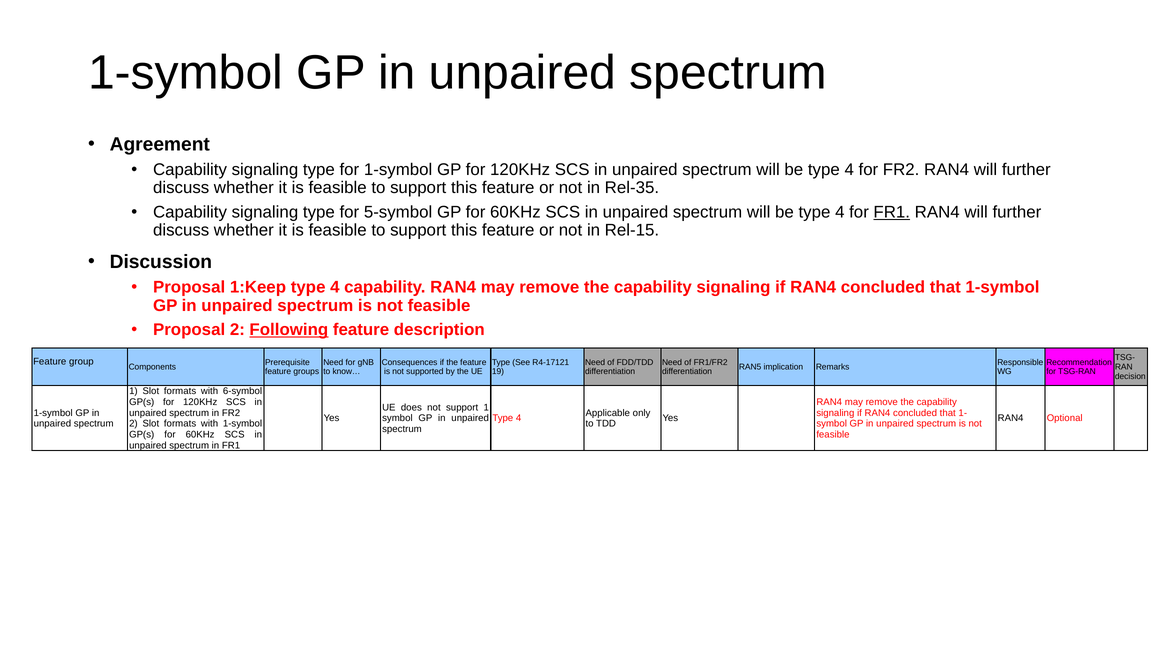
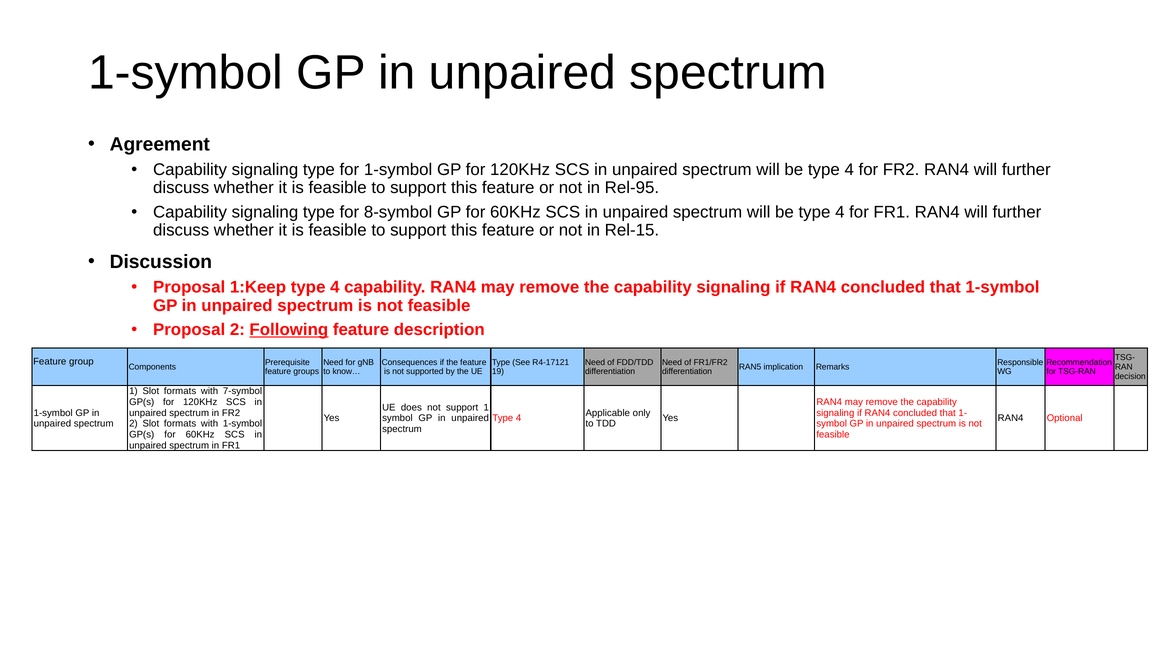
Rel-35: Rel-35 -> Rel-95 (632, 188)
5-symbol: 5-symbol -> 8-symbol (398, 212)
FR1 underline: present -> none (892, 212)
6-symbol: 6-symbol -> 7-symbol (242, 391)
